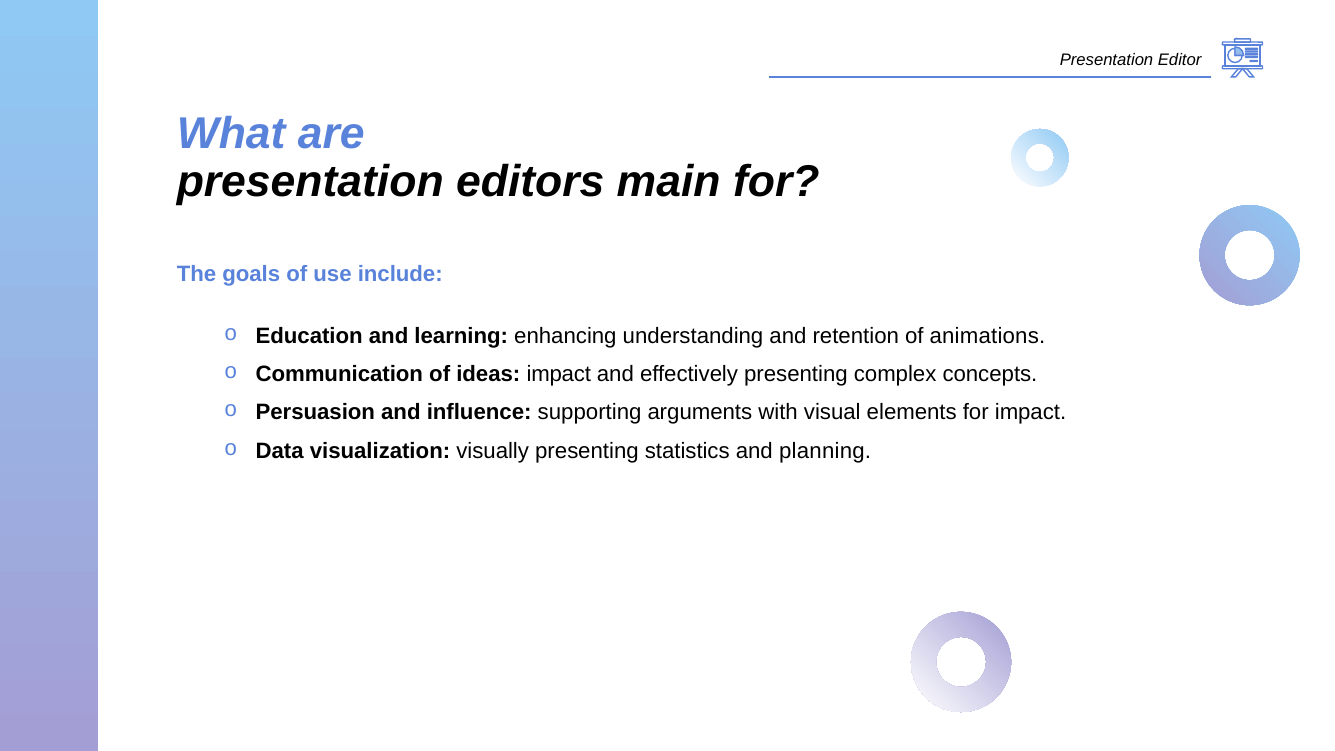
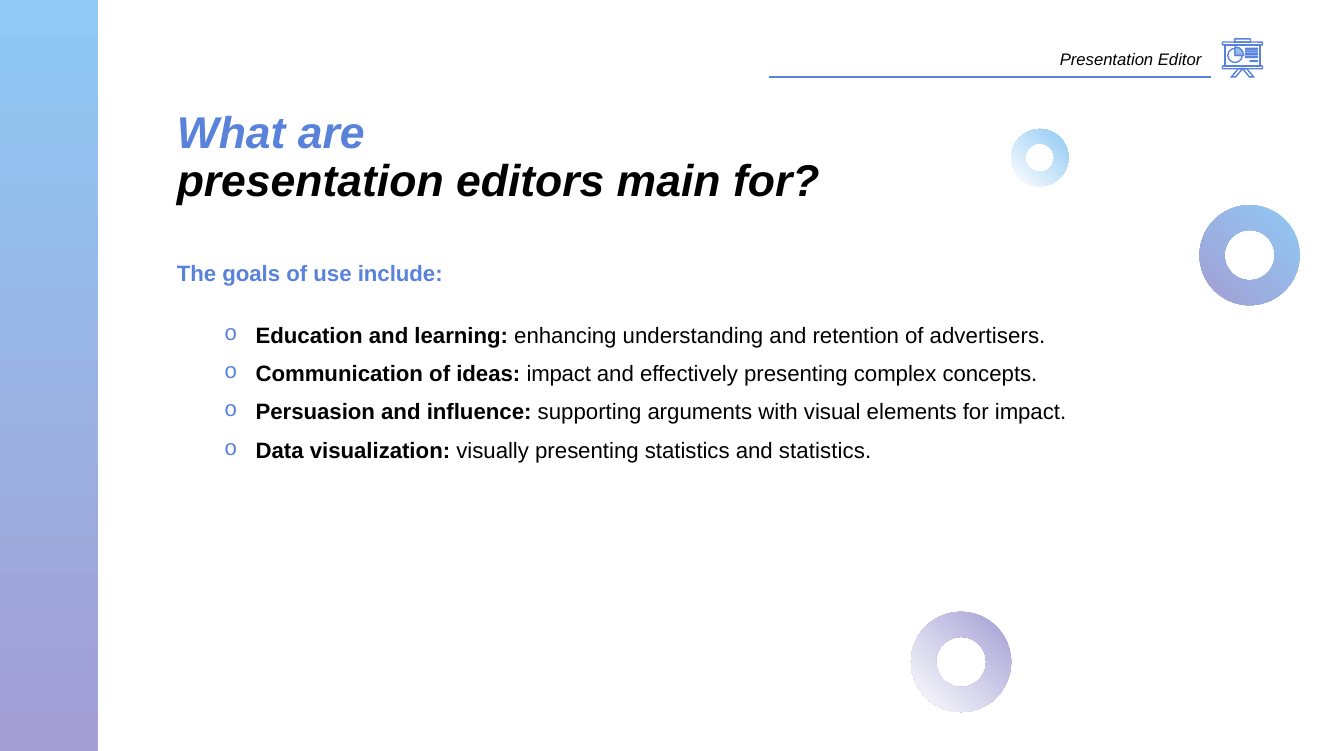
animations: animations -> advertisers (987, 336)
and planning: planning -> statistics (825, 451)
